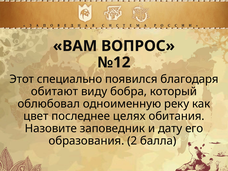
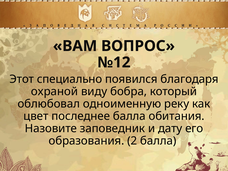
обитают: обитают -> охраной (54, 92)
последнее целях: целях -> балла (129, 116)
